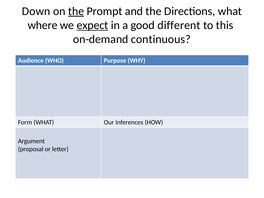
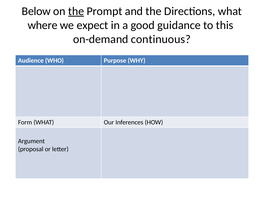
Down: Down -> Below (36, 11)
expect underline: present -> none (92, 25)
different: different -> guidance (179, 25)
